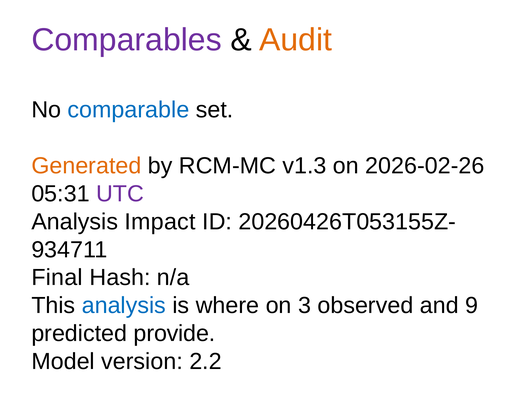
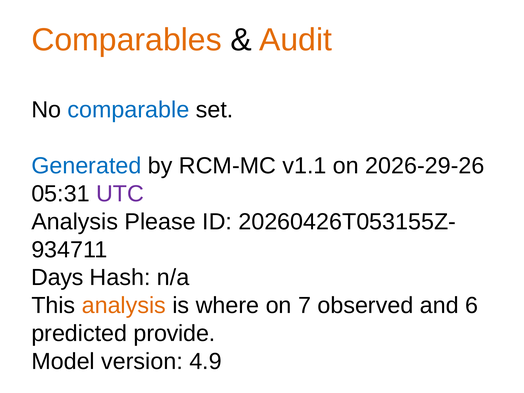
Comparables colour: purple -> orange (127, 40)
Generated colour: orange -> blue (86, 166)
v1.3: v1.3 -> v1.1 (304, 166)
2026-02-26: 2026-02-26 -> 2026-29-26 (425, 166)
Impact: Impact -> Please (160, 222)
Final: Final -> Days (57, 278)
analysis colour: blue -> orange (124, 306)
3: 3 -> 7 (305, 306)
9: 9 -> 6 (472, 306)
2.2: 2.2 -> 4.9 (206, 361)
